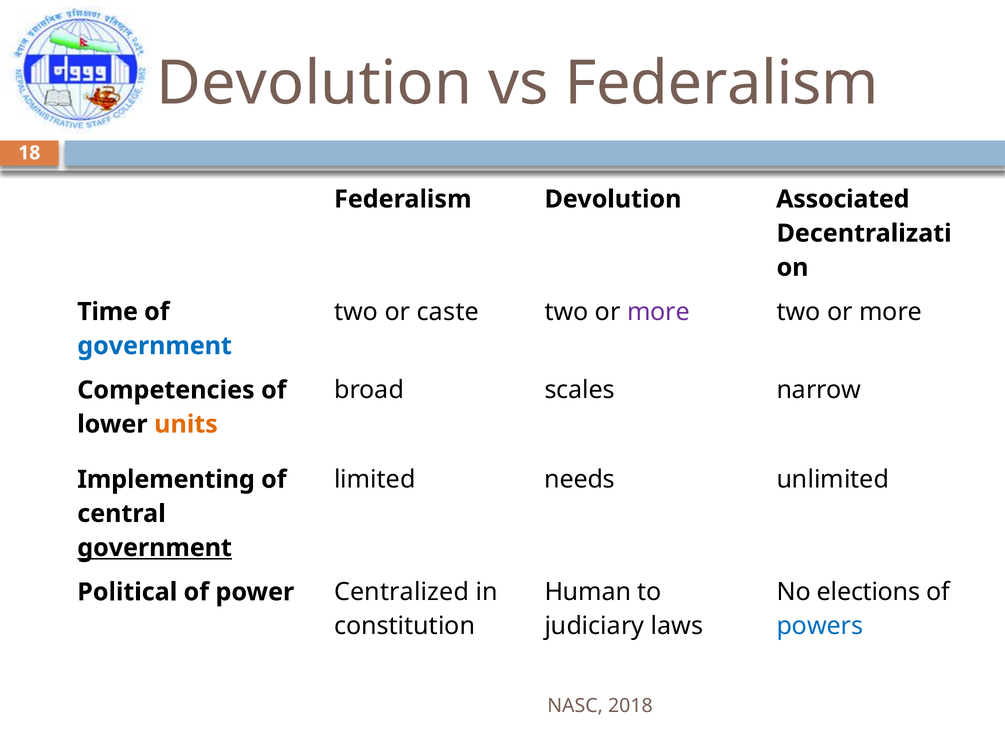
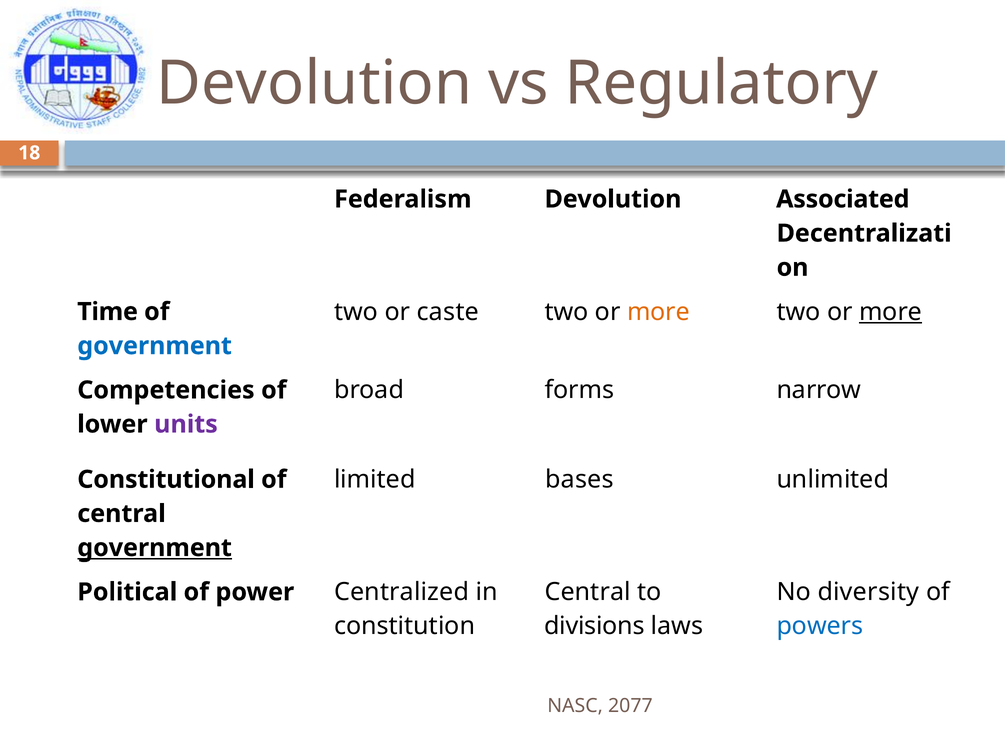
vs Federalism: Federalism -> Regulatory (721, 84)
more colour: purple -> orange (658, 312)
more underline: none -> present (891, 312)
scales: scales -> forms (580, 391)
units colour: orange -> purple (186, 425)
needs: needs -> bases (579, 480)
Implementing: Implementing -> Constitutional (166, 480)
Human: Human -> Central (588, 593)
elections: elections -> diversity (868, 593)
judiciary: judiciary -> divisions (595, 627)
2018: 2018 -> 2077 (630, 707)
